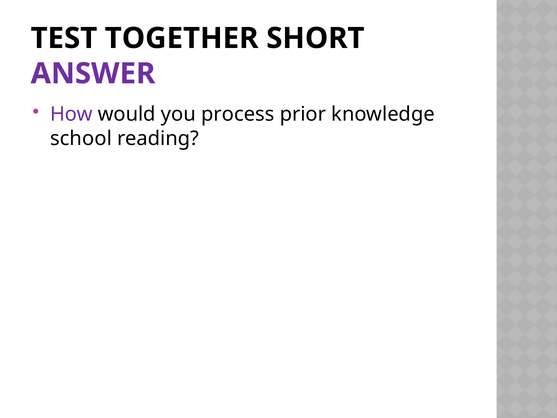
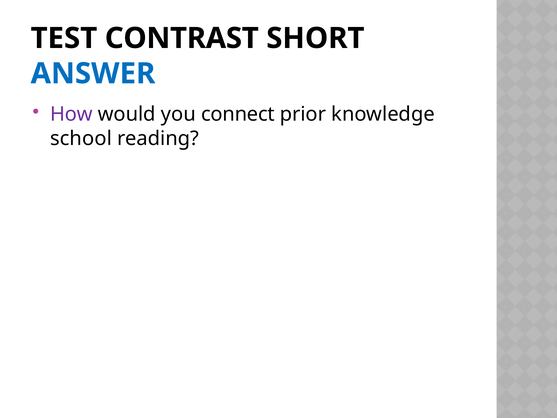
TOGETHER: TOGETHER -> CONTRAST (182, 38)
ANSWER colour: purple -> blue (93, 74)
process: process -> connect (238, 114)
